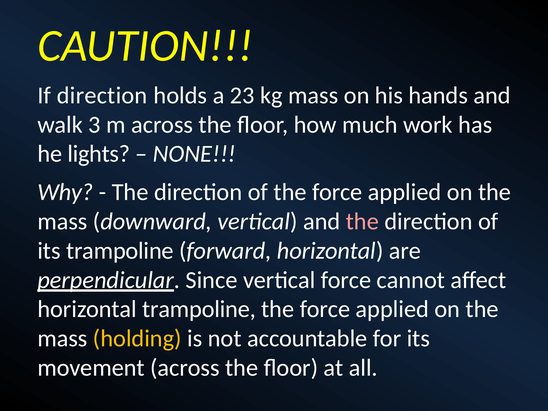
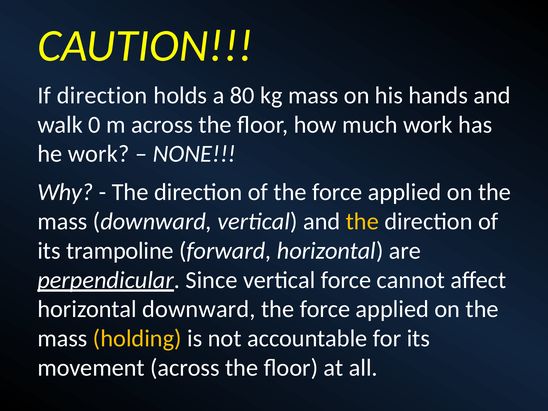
23: 23 -> 80 (242, 95)
3: 3 -> 0 (94, 125)
he lights: lights -> work (99, 154)
the colour: pink -> yellow (362, 221)
horizontal trampoline: trampoline -> downward (199, 309)
